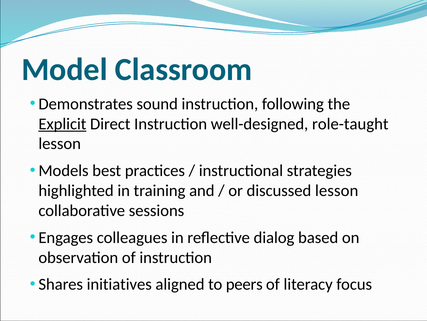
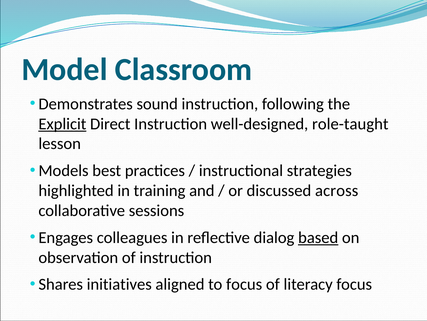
discussed lesson: lesson -> across (337, 190)
based underline: none -> present (318, 237)
to peers: peers -> focus (244, 284)
